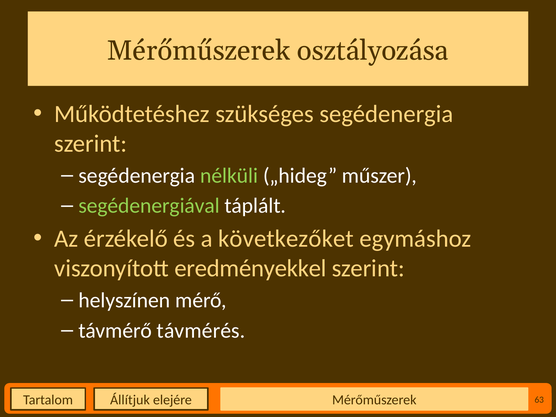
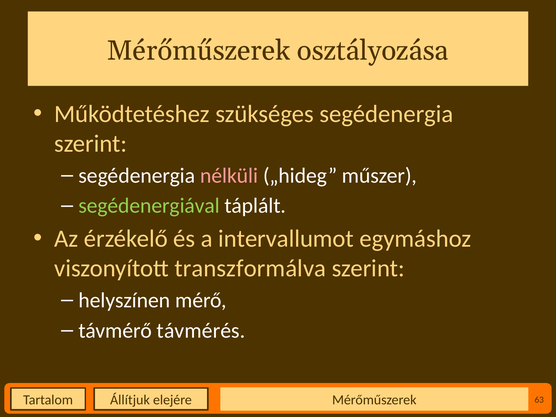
nélküli colour: light green -> pink (229, 176)
következőket: következőket -> intervallumot (286, 239)
eredményekkel: eredményekkel -> transzformálva (250, 268)
